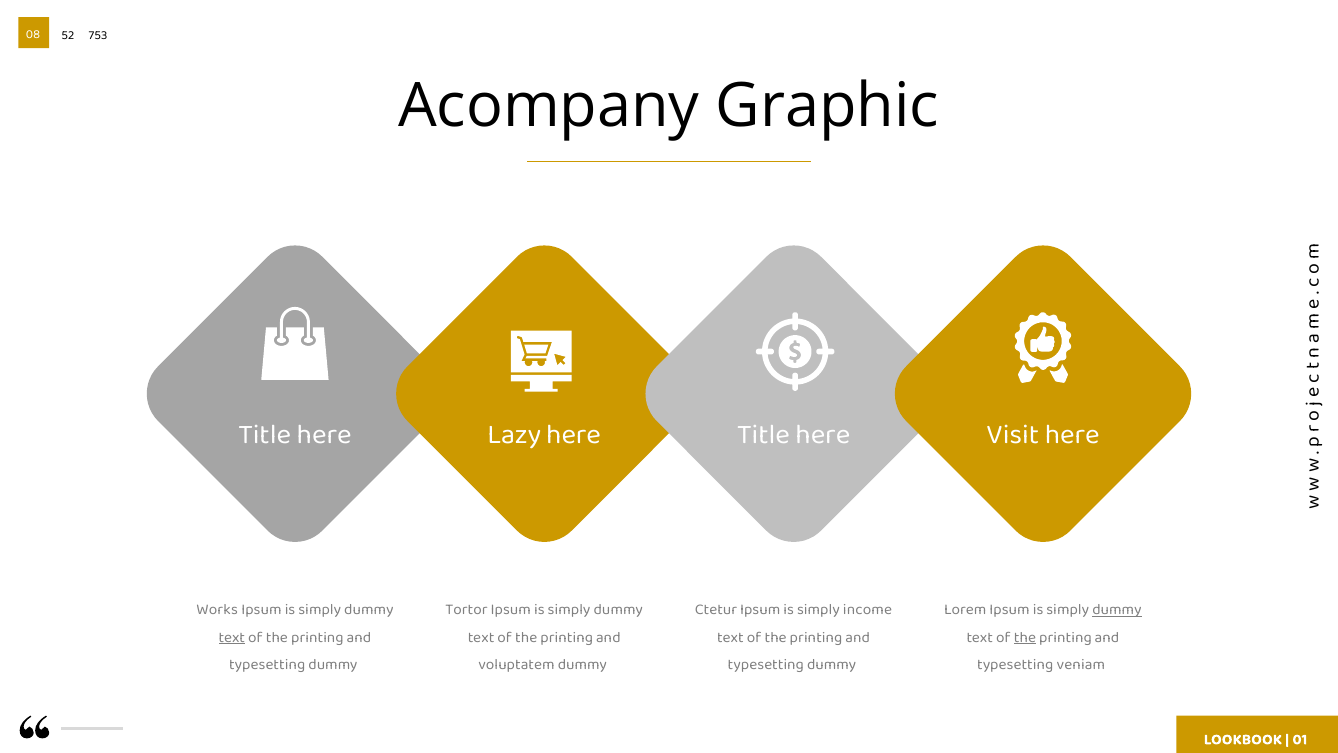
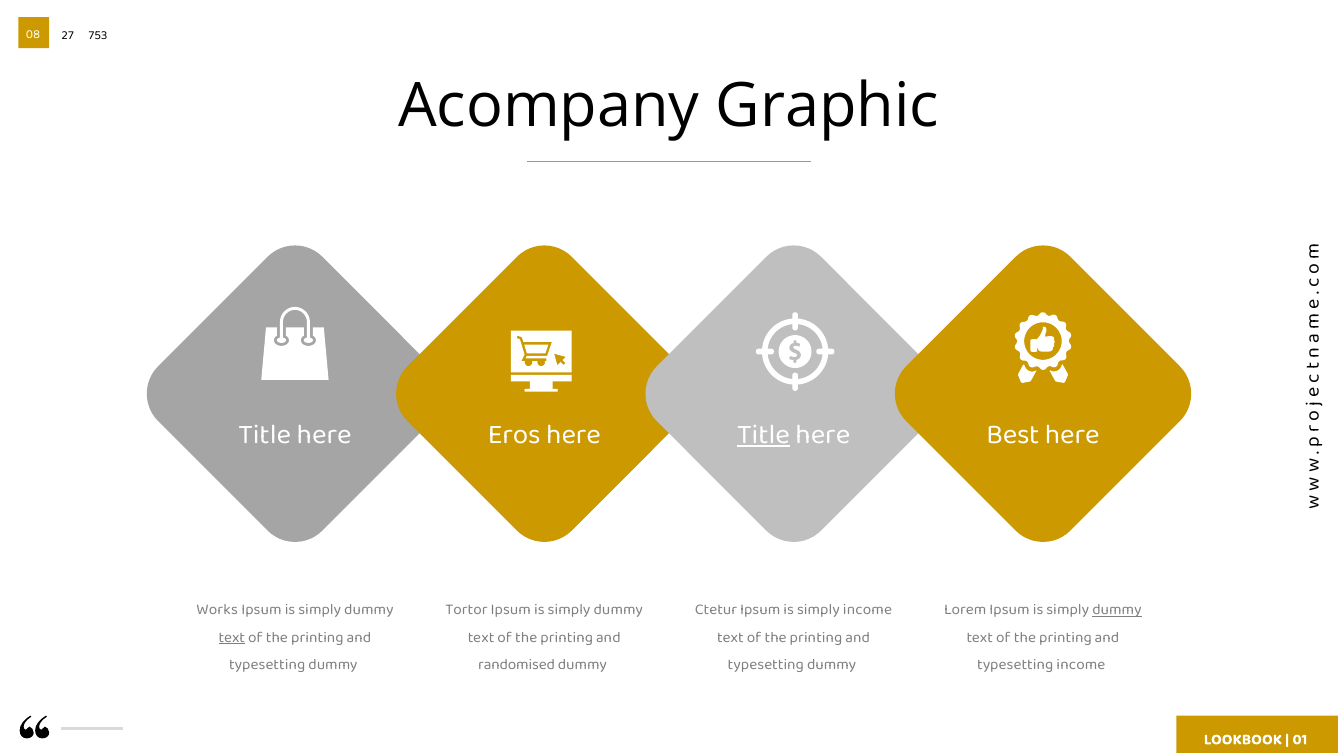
52: 52 -> 27 (68, 36)
Lazy: Lazy -> Eros (514, 434)
Title underline: none -> present (764, 434)
Visit: Visit -> Best (1013, 434)
the underline: present -> none (1025, 637)
voluptatem: voluptatem -> randomised (517, 665)
typesetting veniam: veniam -> income (1081, 665)
